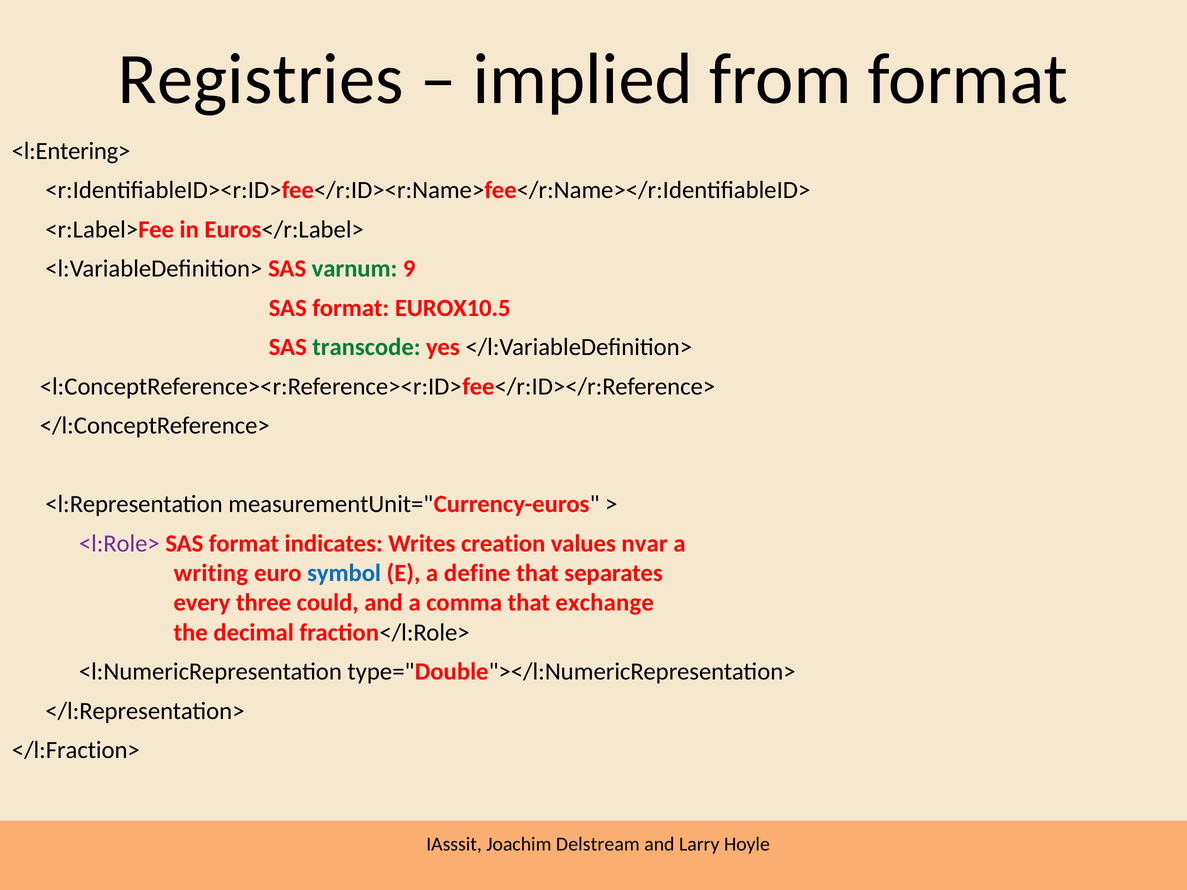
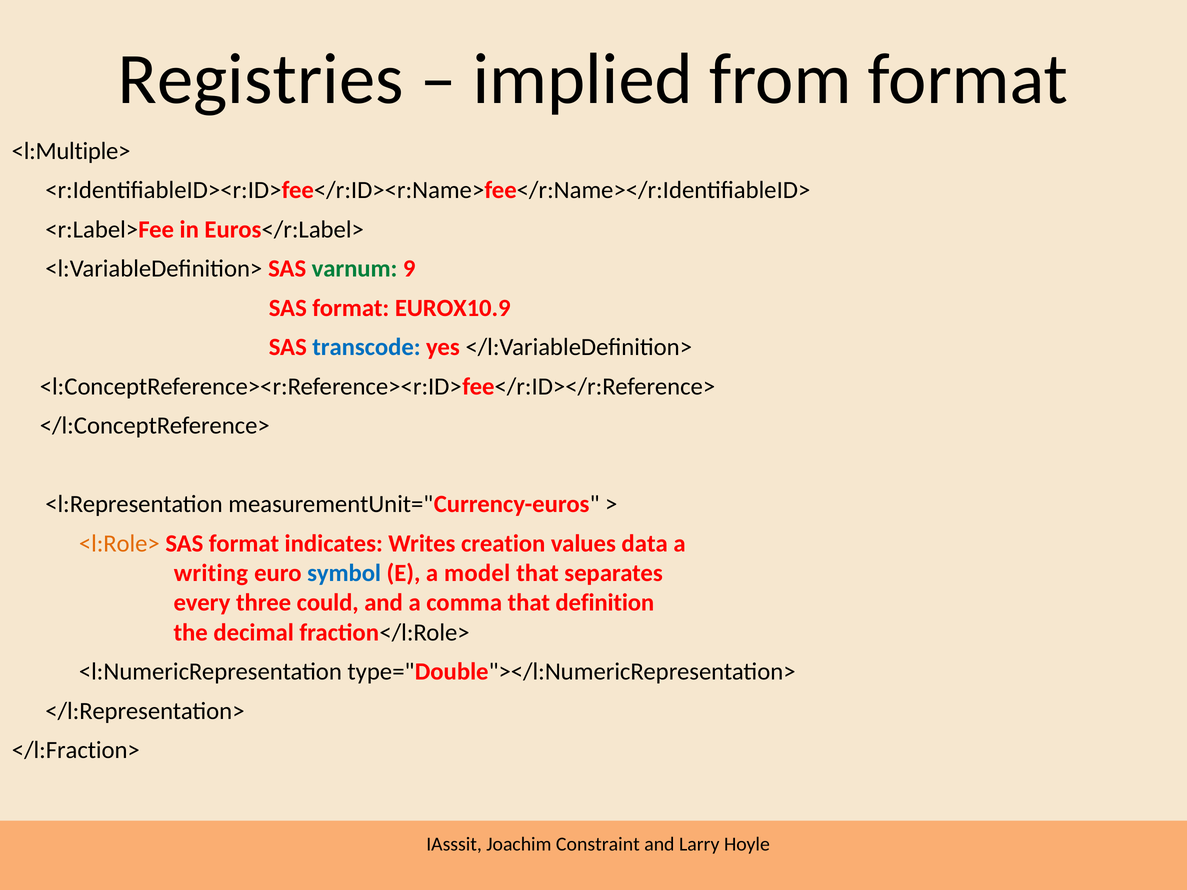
<l:Entering>: <l:Entering> -> <l:Multiple> (71, 151)
EUROX10.5: EUROX10.5 -> EUROX10.9 (453, 308)
transcode colour: green -> blue (366, 347)
<l:Role> colour: purple -> orange (119, 544)
nvar: nvar -> data (645, 544)
define: define -> model (477, 573)
exchange: exchange -> definition (605, 603)
Delstream: Delstream -> Constraint (598, 844)
